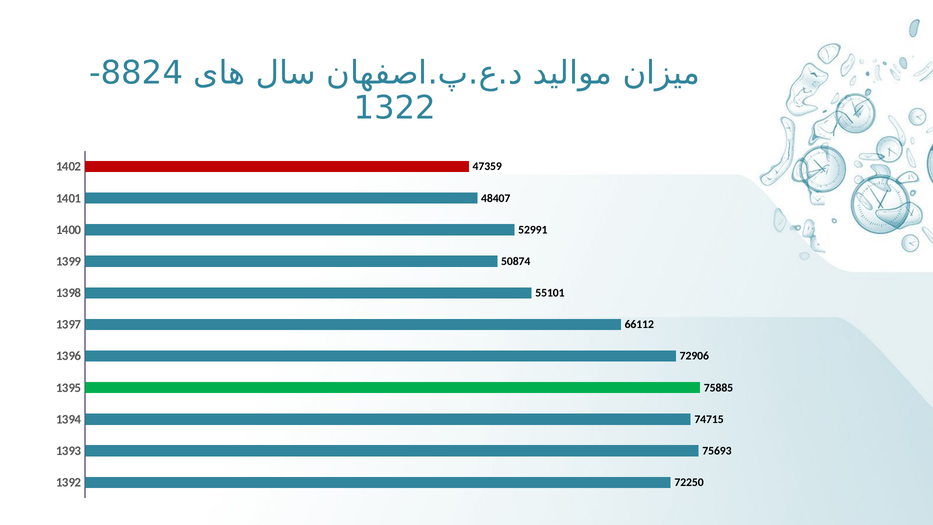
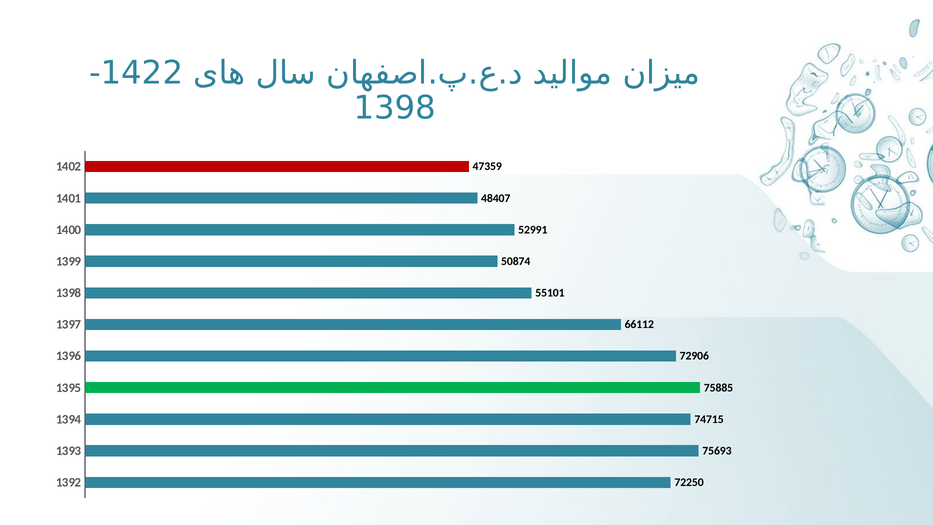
8824: 8824 -> 1422 (142, 73)
1322: 1322 -> 1398 (395, 108)
